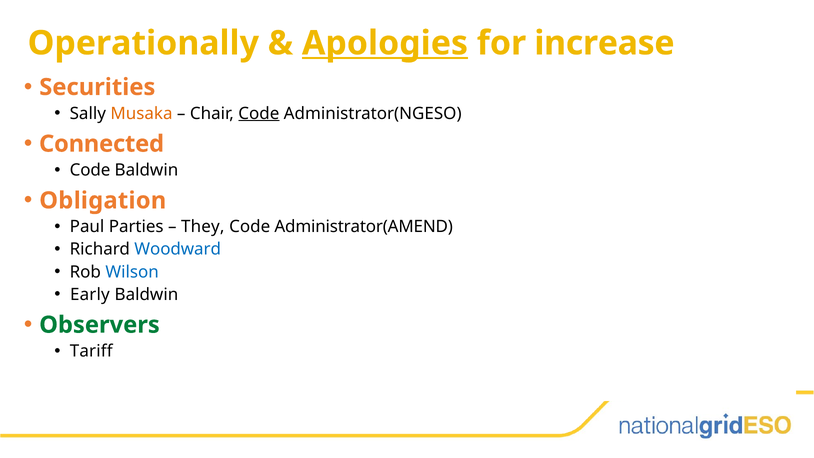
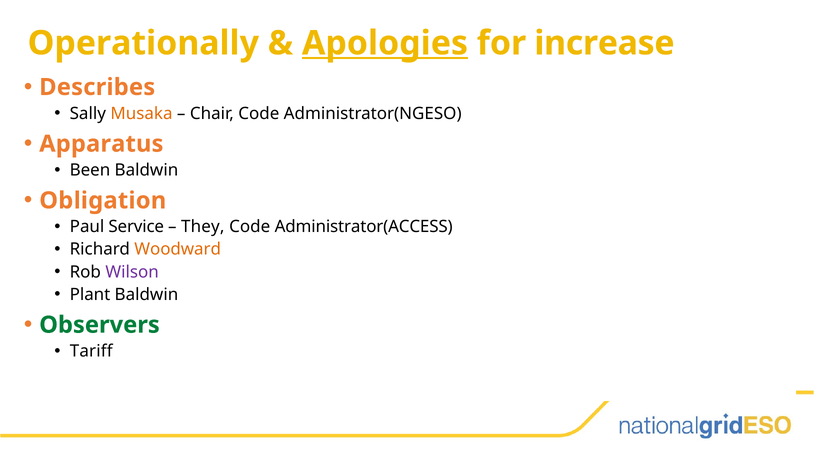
Securities: Securities -> Describes (97, 87)
Code underline: present -> none (259, 113)
Connected: Connected -> Apparatus (101, 144)
Code: Code -> Been (90, 170)
Parties: Parties -> Service (136, 227)
Administrator(AMEND: Administrator(AMEND -> Administrator(ACCESS (364, 227)
Woodward colour: blue -> orange (178, 249)
Wilson colour: blue -> purple (132, 272)
Early: Early -> Plant (90, 294)
